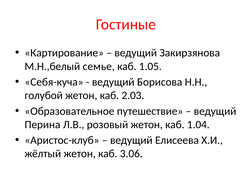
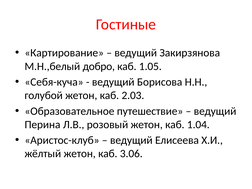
семье: семье -> добро (99, 66)
